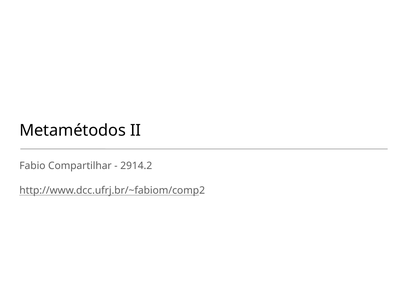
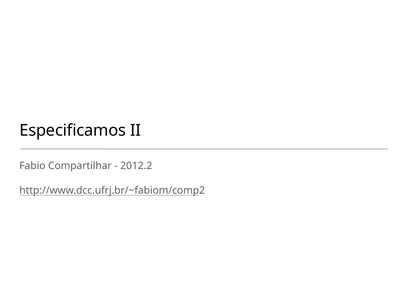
Metamétodos: Metamétodos -> Especificamos (73, 131)
2914.2: 2914.2 -> 2012.2 (136, 166)
